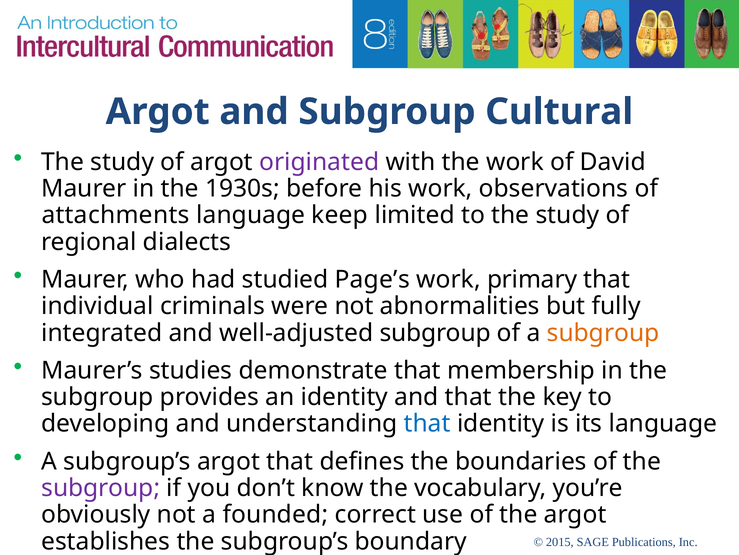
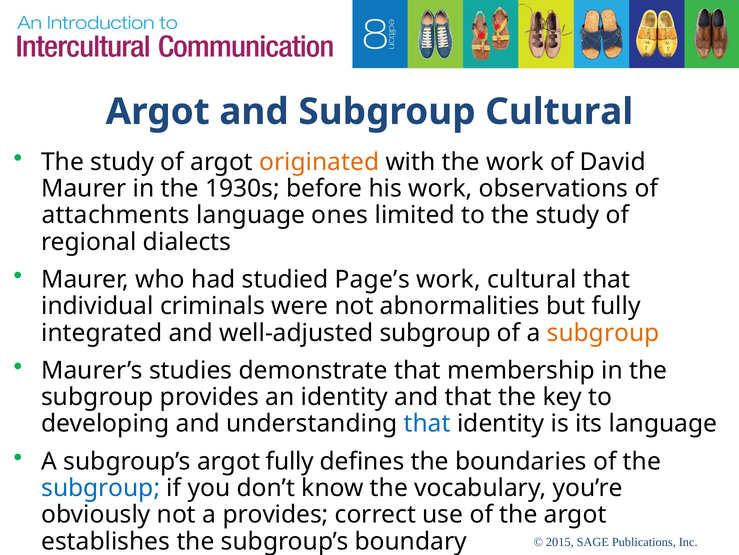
originated colour: purple -> orange (319, 162)
keep: keep -> ones (340, 215)
work primary: primary -> cultural (532, 279)
argot that: that -> fully (290, 461)
subgroup colour: purple -> blue (101, 488)
a founded: founded -> provides (275, 514)
